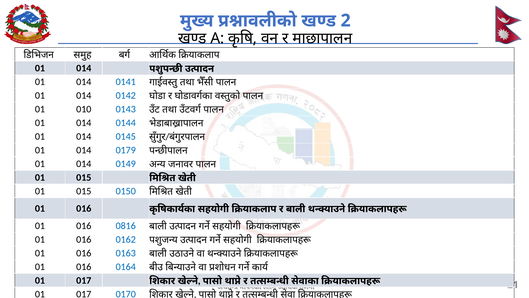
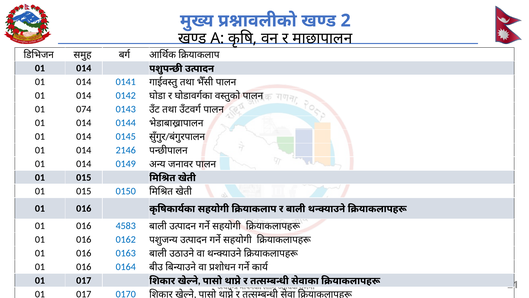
010: 010 -> 074 (84, 109)
0179: 0179 -> 2146 (126, 150)
0816: 0816 -> 4583 (126, 225)
